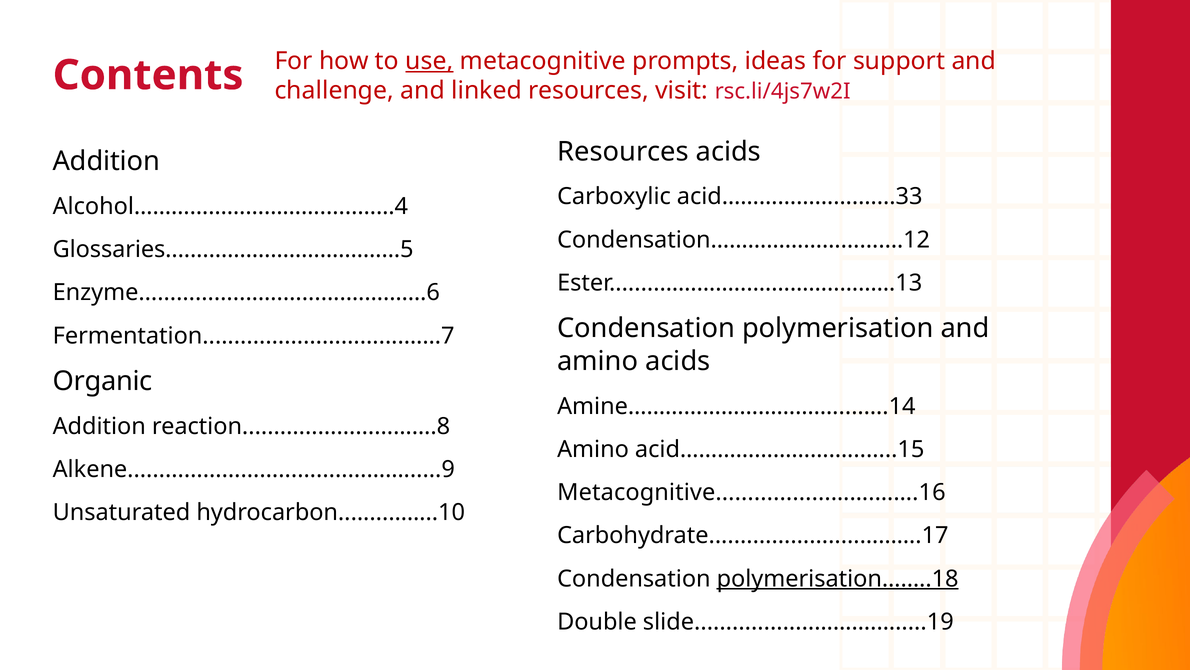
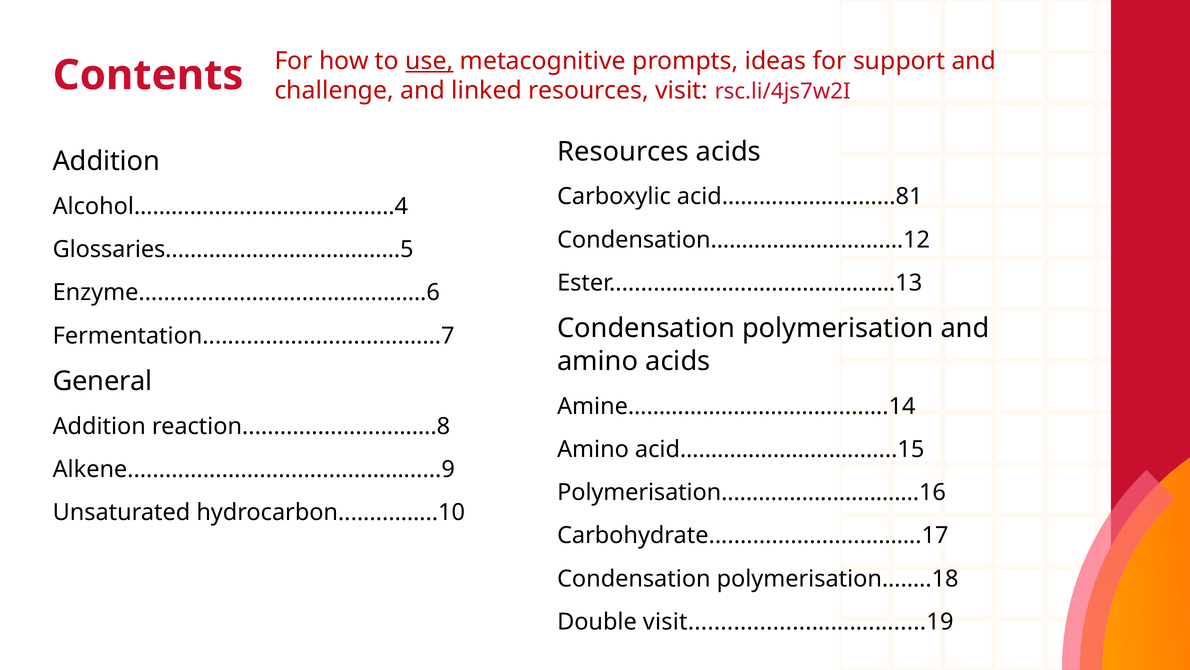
acid………………….…...33: acid………………….…...33 -> acid………………….…...81 (800, 196)
Organic: Organic -> General (103, 381)
Metacognitive..................…….…….16: Metacognitive..................…….…….16 -> Polymerisation..................…….…….16 (752, 492)
polymerisation….….18 underline: present -> none (838, 578)
slide...................……….….....19: slide...................……….….....19 -> visit...................……….….....19 (798, 621)
